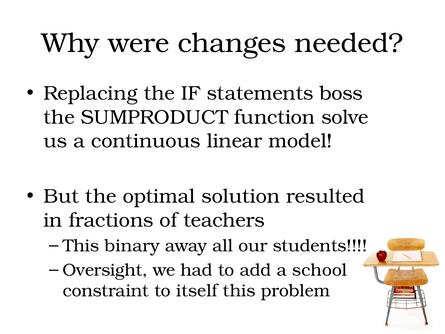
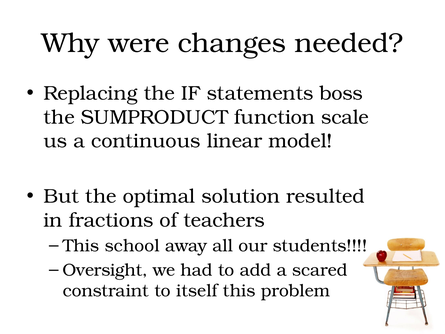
solve: solve -> scale (345, 117)
binary: binary -> school (132, 246)
school: school -> scared (320, 270)
